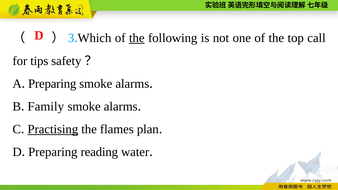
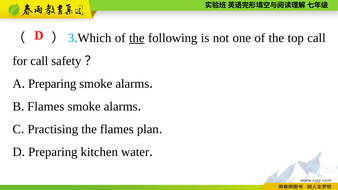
for tips: tips -> call (39, 61)
Family: Family -> Flames (46, 107)
Practising underline: present -> none (53, 129)
reading: reading -> kitchen (99, 152)
